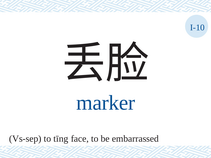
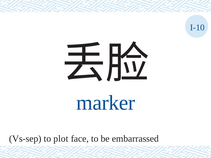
tīng: tīng -> plot (61, 139)
